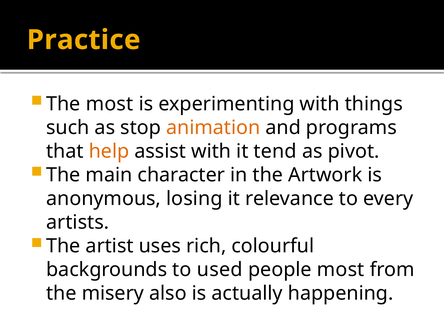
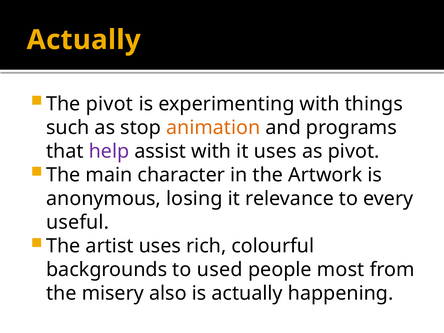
Practice: Practice -> Actually (84, 40)
The most: most -> pivot (109, 104)
help colour: orange -> purple (109, 151)
it tend: tend -> uses (275, 151)
artists: artists -> useful (78, 222)
